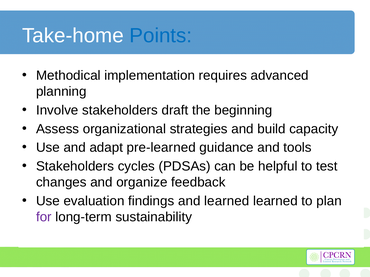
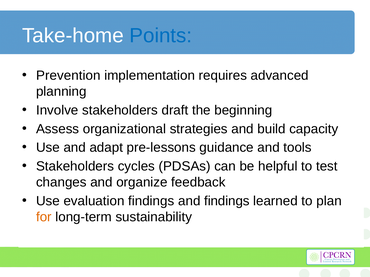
Methodical: Methodical -> Prevention (68, 76)
pre-learned: pre-learned -> pre-lessons (161, 148)
and learned: learned -> findings (227, 201)
for colour: purple -> orange (44, 217)
